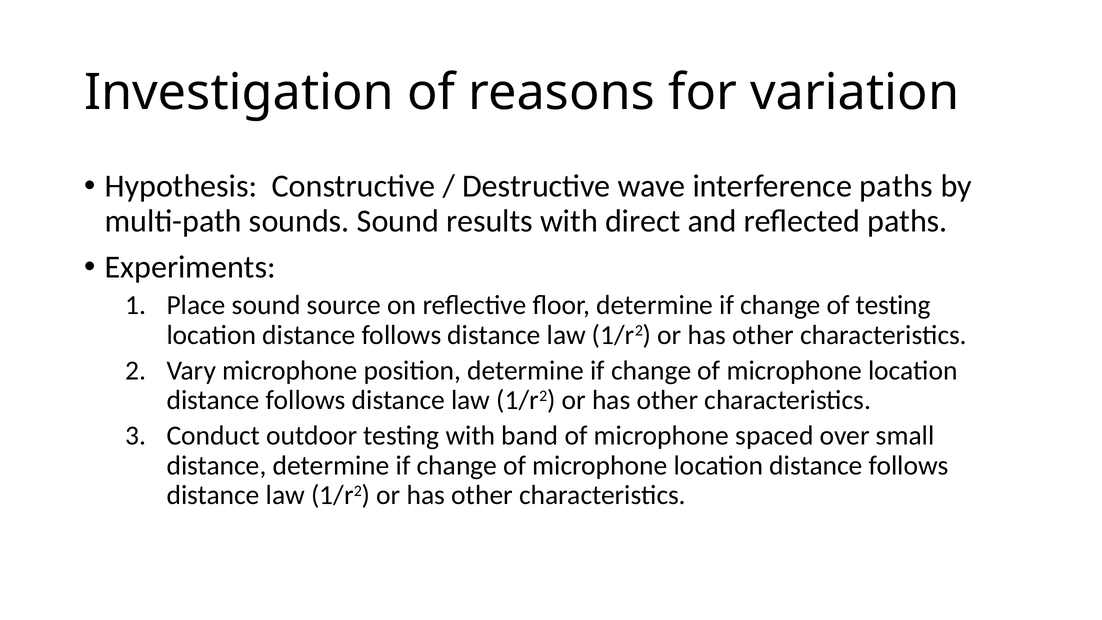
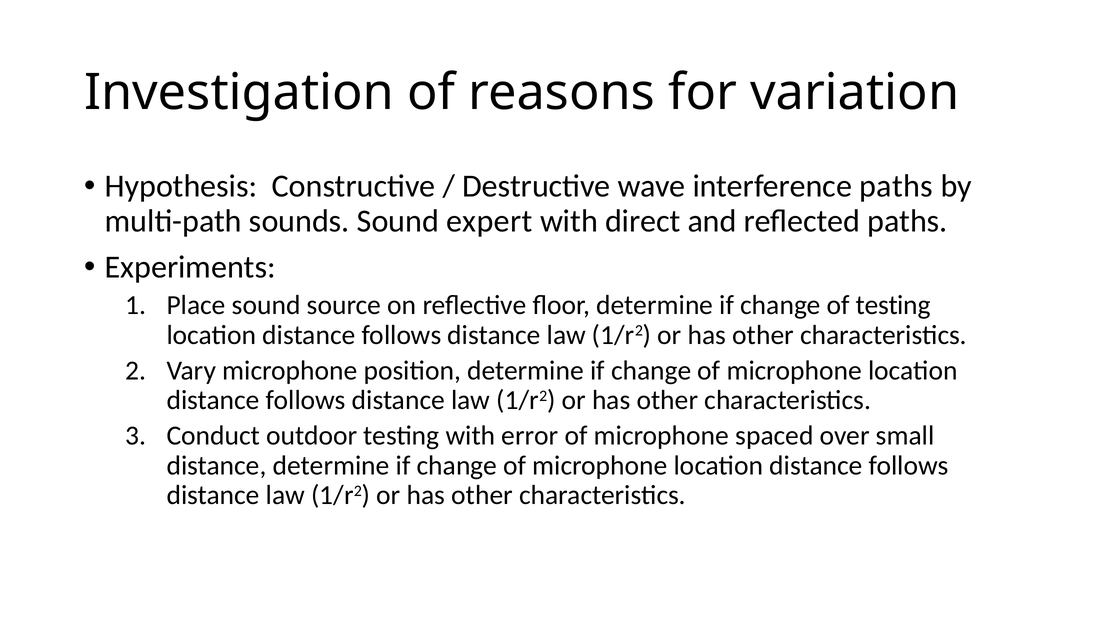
results: results -> expert (489, 221)
band: band -> error (530, 436)
